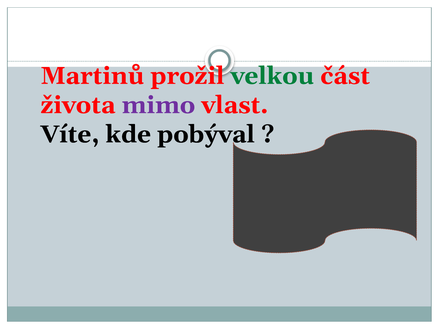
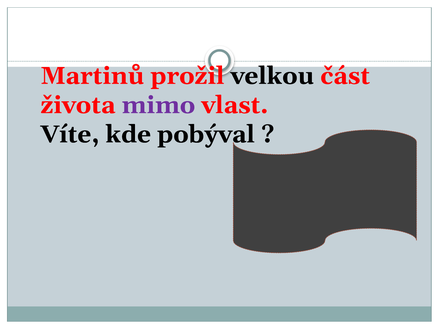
velkou colour: green -> black (272, 76)
